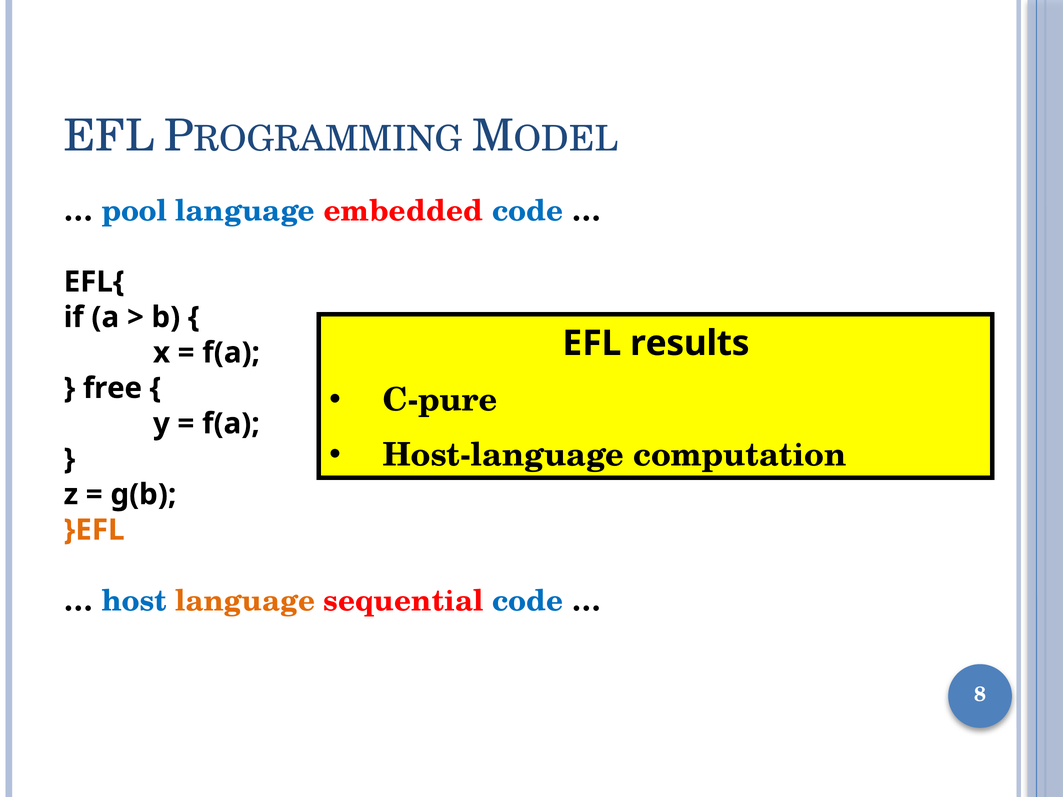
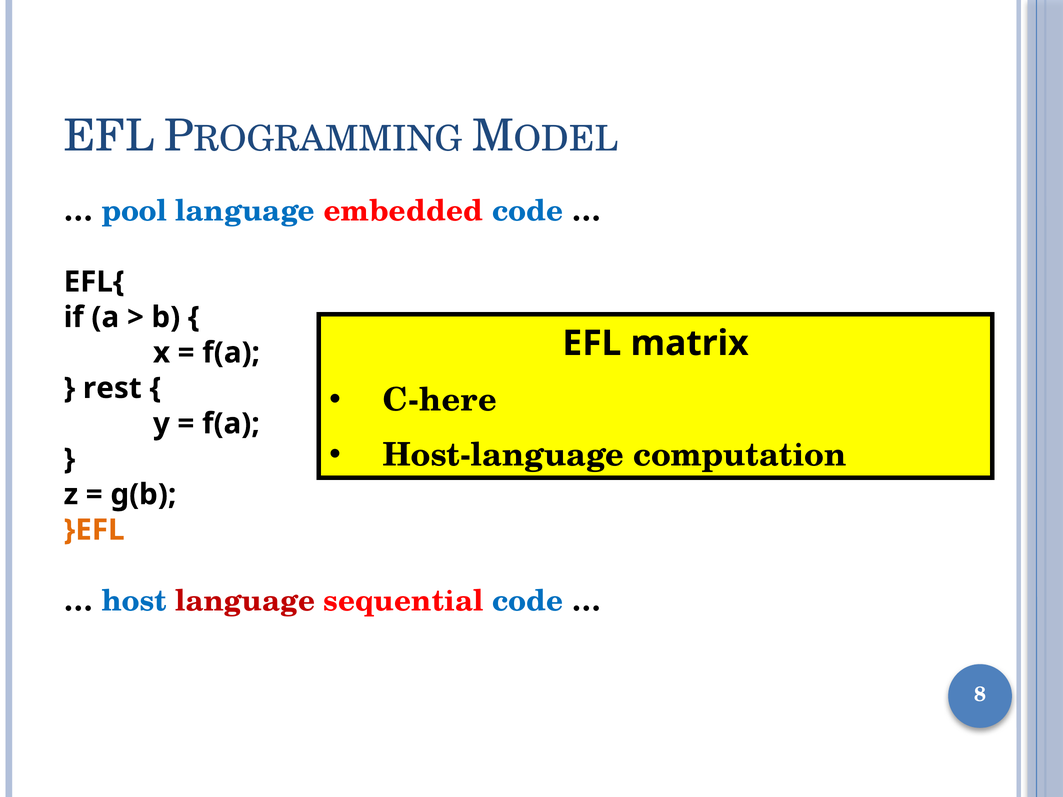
results: results -> matrix (690, 343)
free: free -> rest (112, 388)
C-pure: C-pure -> C-here (440, 400)
language colour: orange -> red (245, 601)
